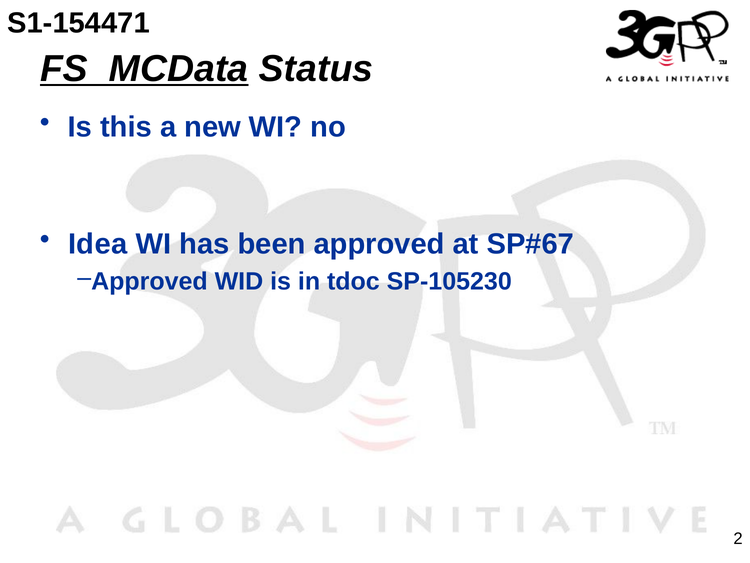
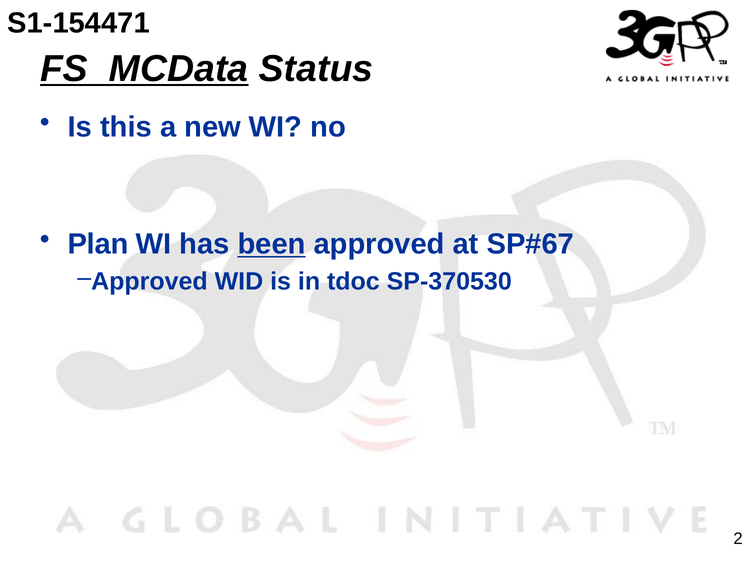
Idea: Idea -> Plan (98, 244)
been underline: none -> present (272, 244)
SP-105230: SP-105230 -> SP-370530 (449, 281)
